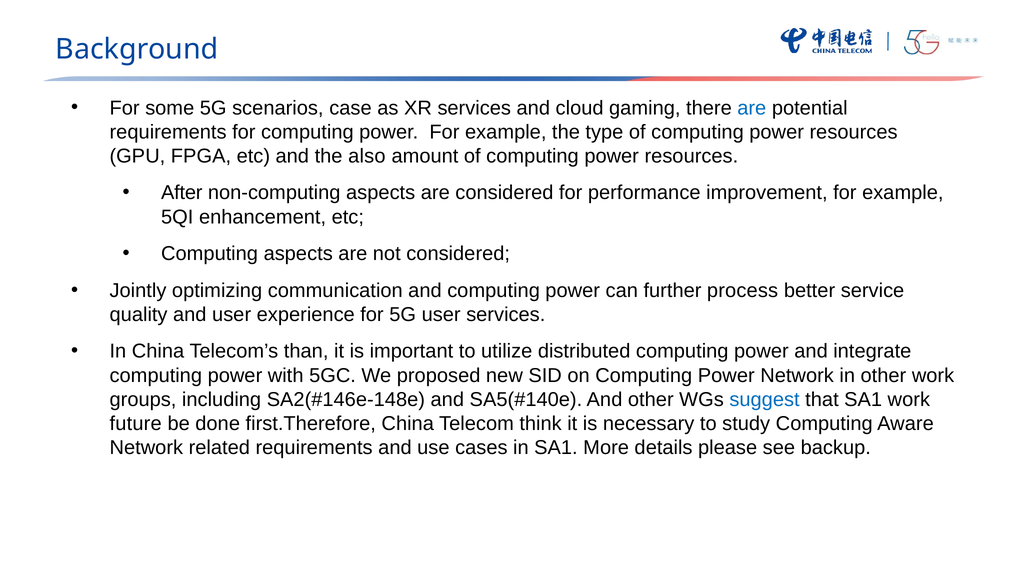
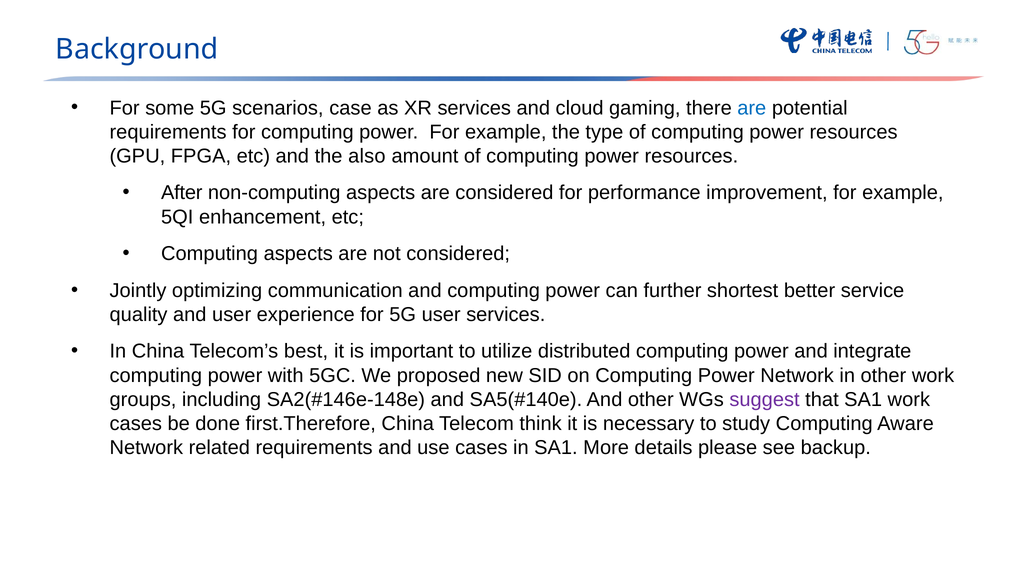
process: process -> shortest (743, 290)
than: than -> best (306, 351)
suggest colour: blue -> purple (765, 399)
future: future -> cases (136, 423)
